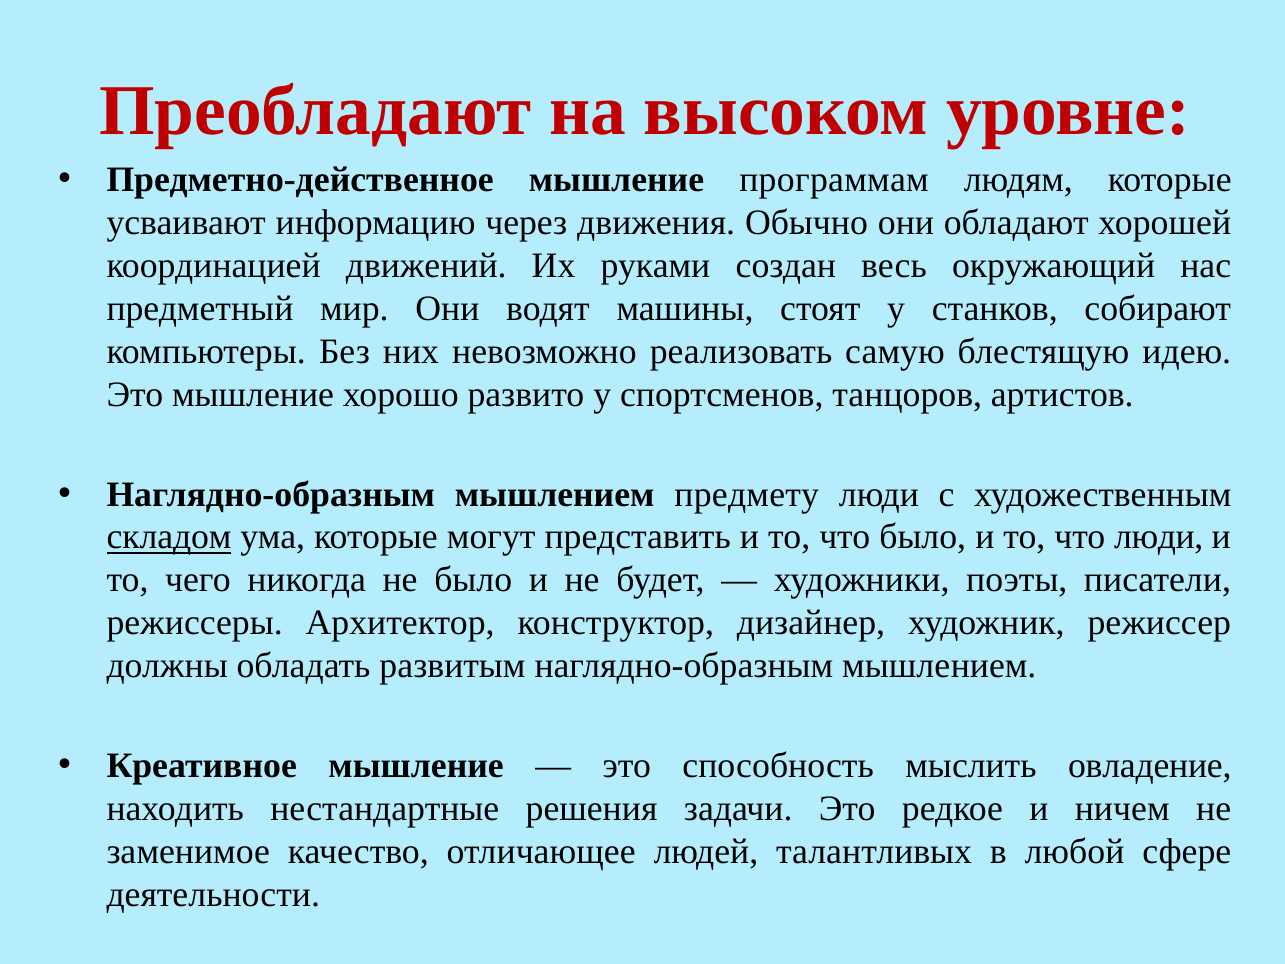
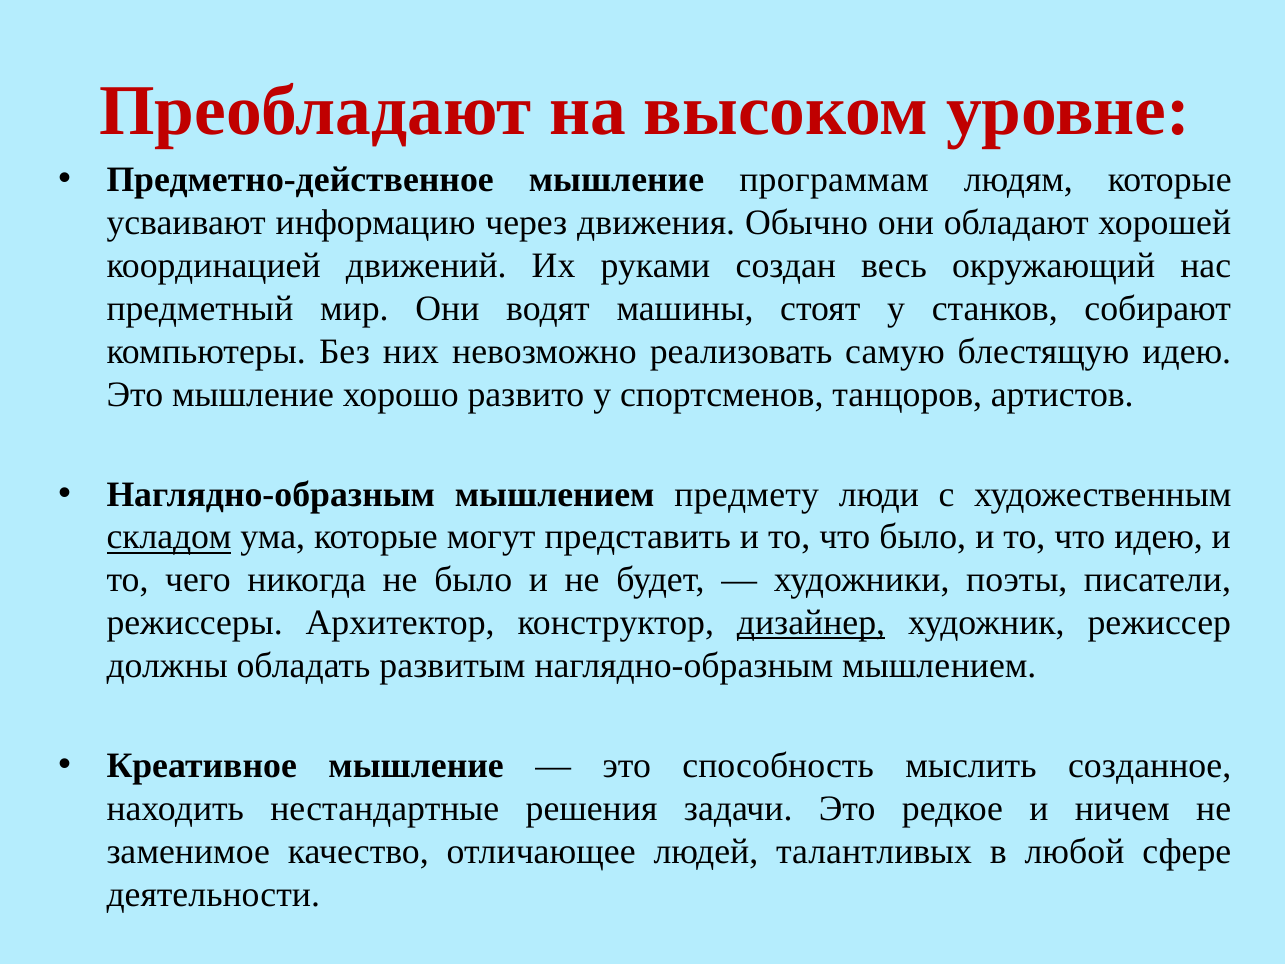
что люди: люди -> идею (1159, 537)
дизайнер underline: none -> present (811, 623)
овладение: овладение -> созданное (1150, 766)
